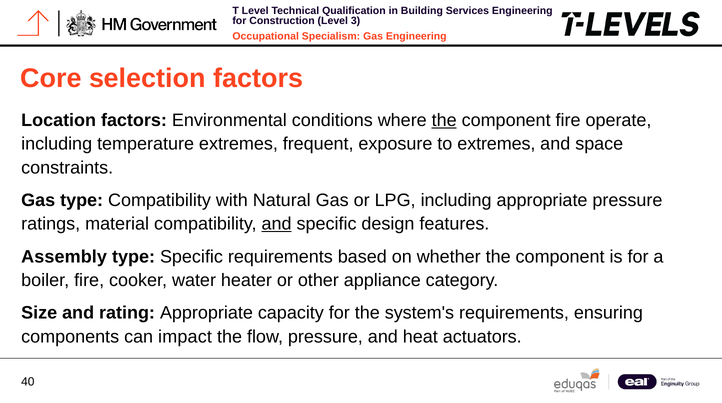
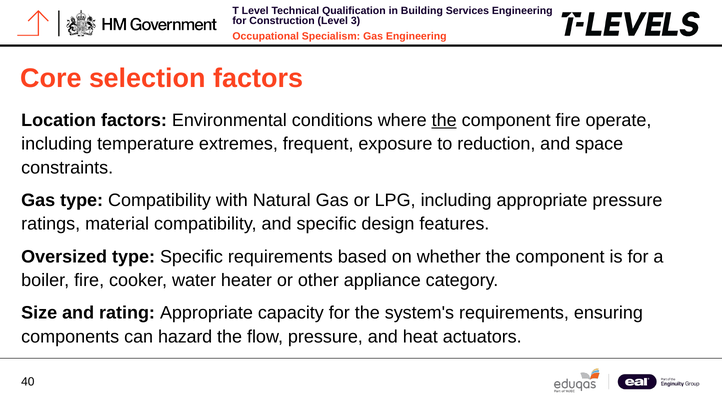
to extremes: extremes -> reduction (496, 144)
and underline: present -> none (277, 224)
Assembly: Assembly -> Oversized (64, 257)
impact: impact -> hazard (185, 337)
